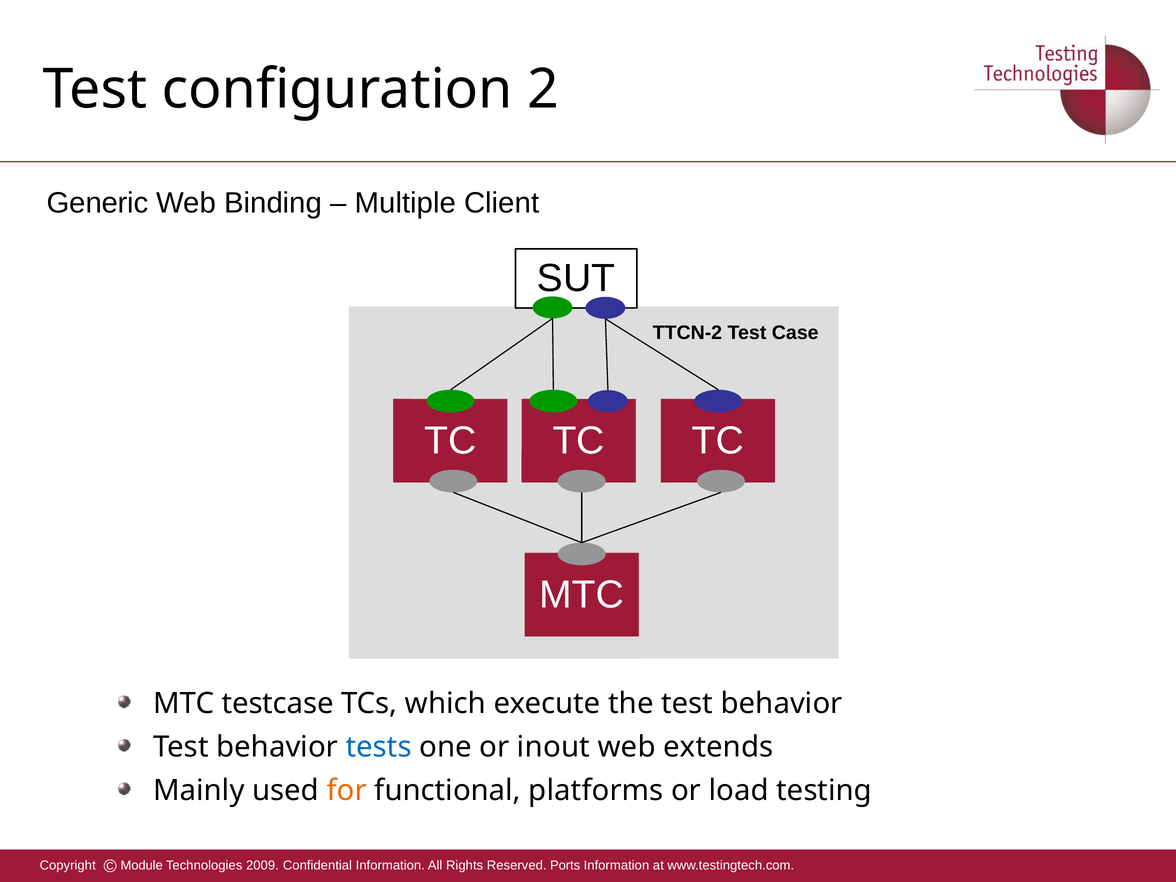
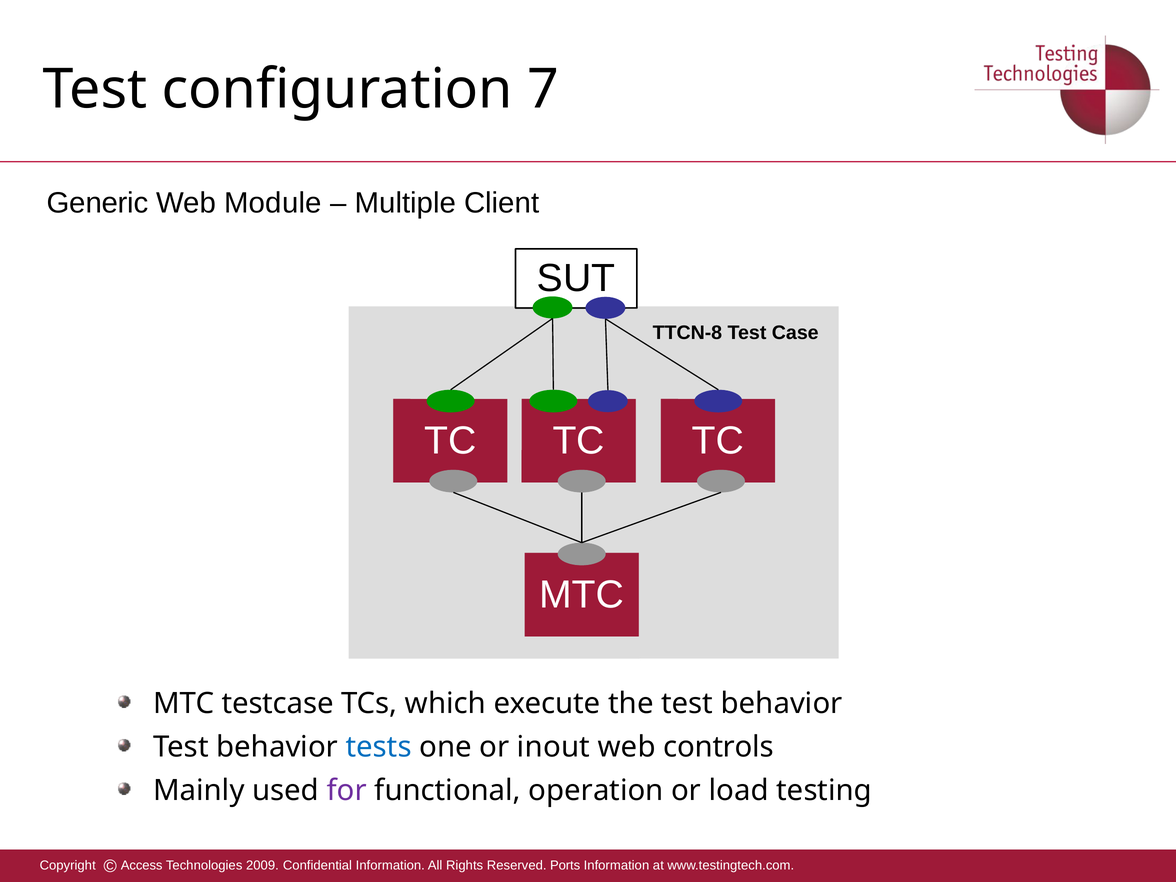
2: 2 -> 7 (543, 89)
Binding: Binding -> Module (273, 203)
TTCN-2: TTCN-2 -> TTCN-8 (687, 333)
extends: extends -> controls (718, 747)
for colour: orange -> purple (347, 790)
platforms: platforms -> operation (596, 790)
Module: Module -> Access (142, 866)
